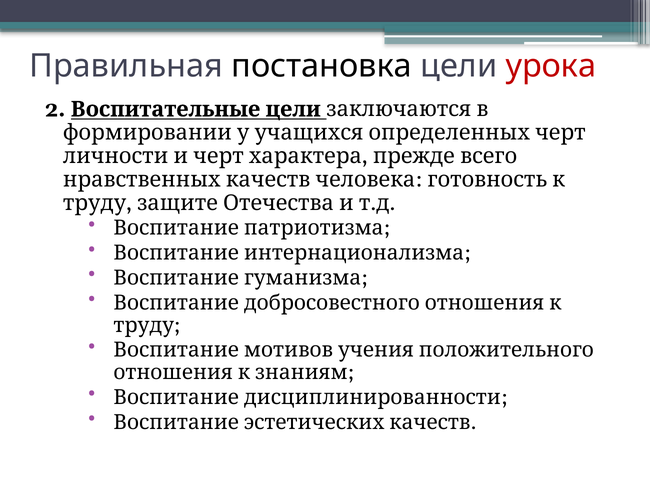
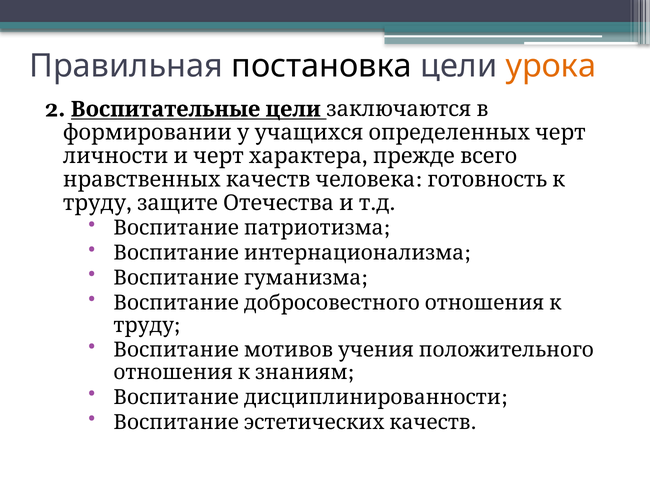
урока colour: red -> orange (551, 66)
